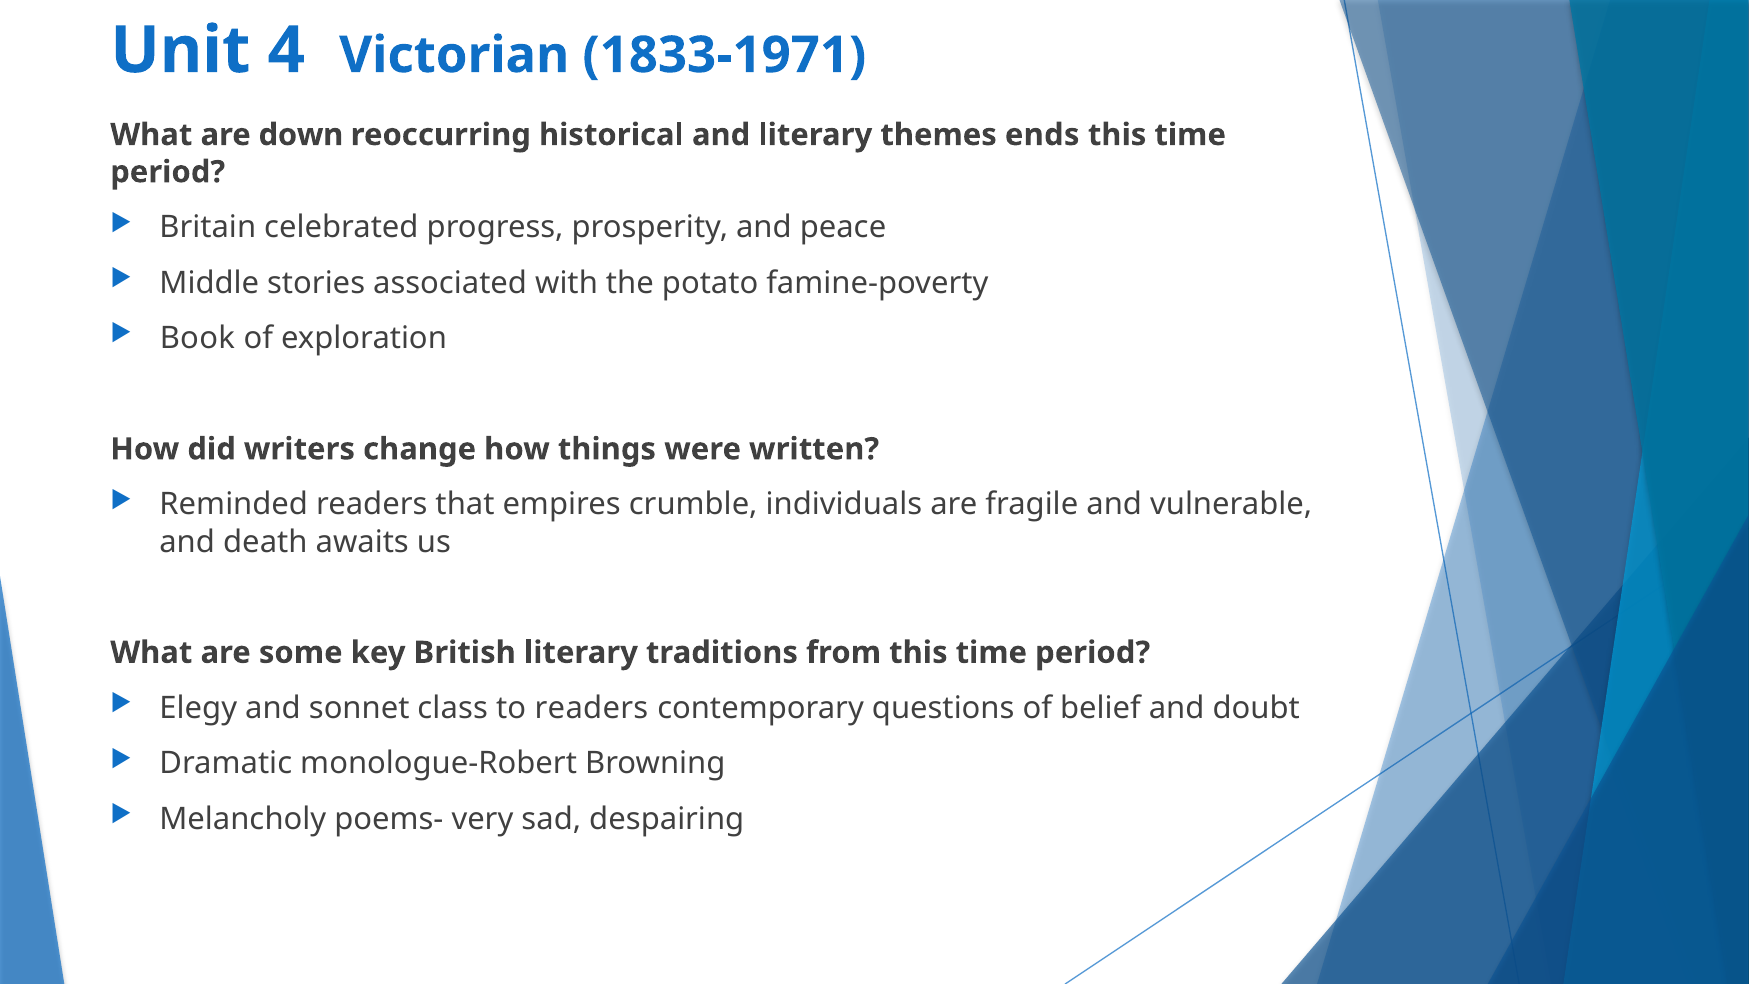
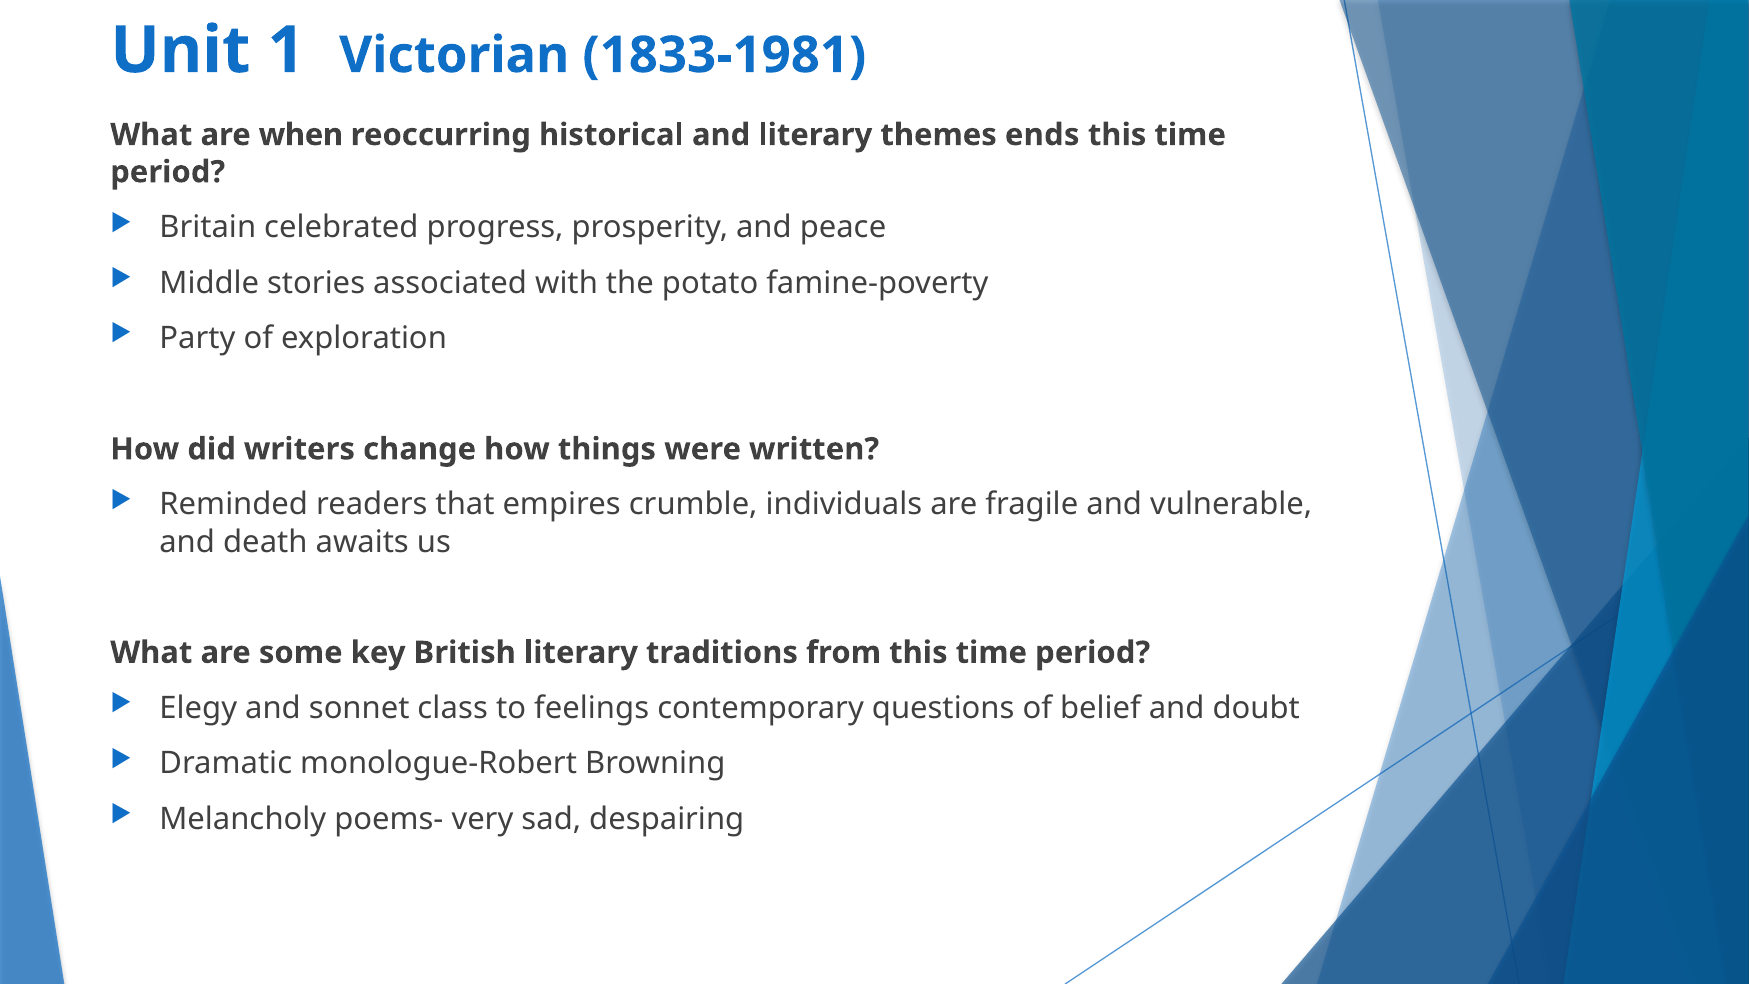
4: 4 -> 1 (286, 51)
1833-1971: 1833-1971 -> 1833-1981 (724, 55)
down: down -> when (301, 135)
Book: Book -> Party (197, 338)
to readers: readers -> feelings (592, 708)
